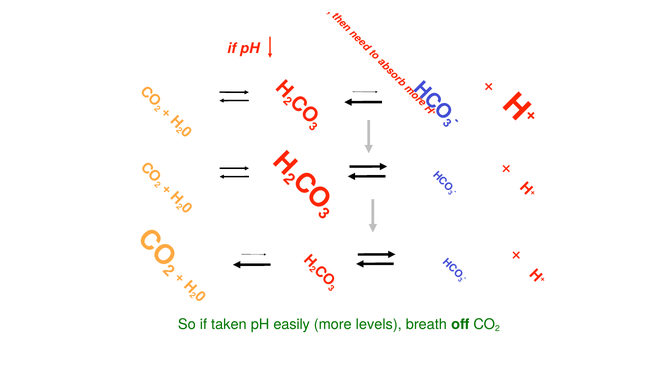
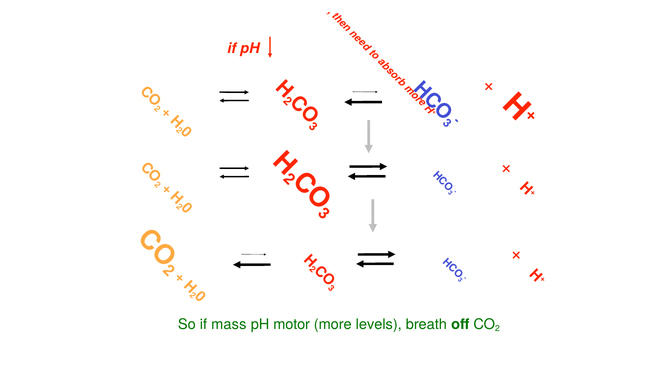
taken: taken -> mass (229, 324)
easily: easily -> motor (292, 324)
